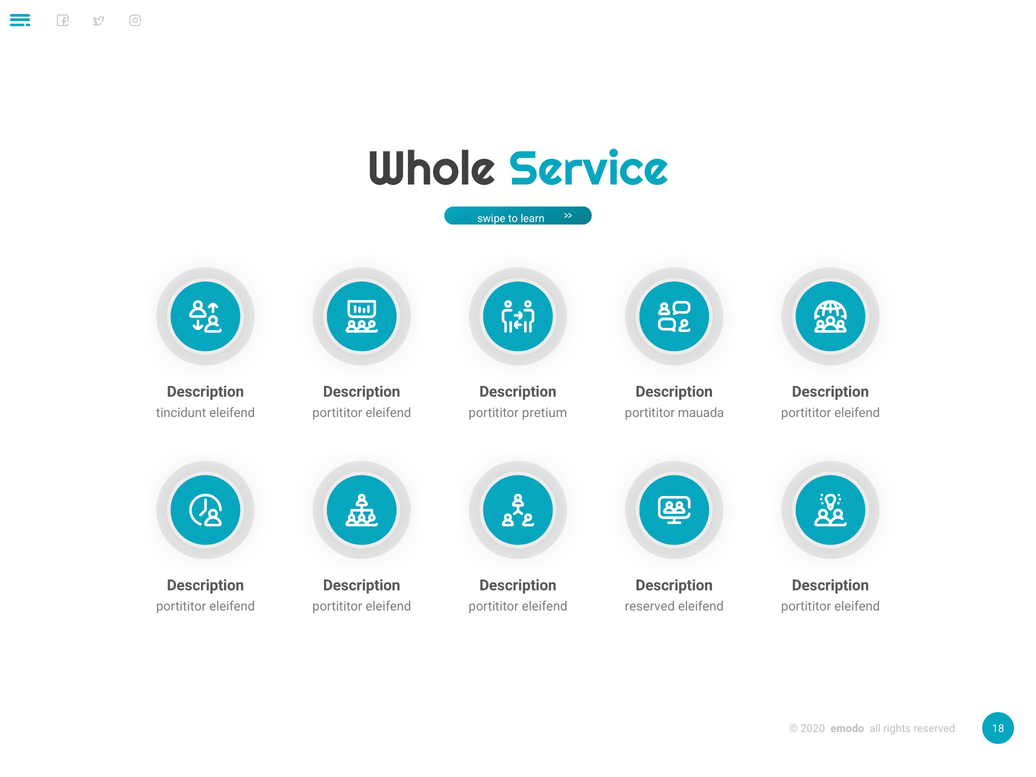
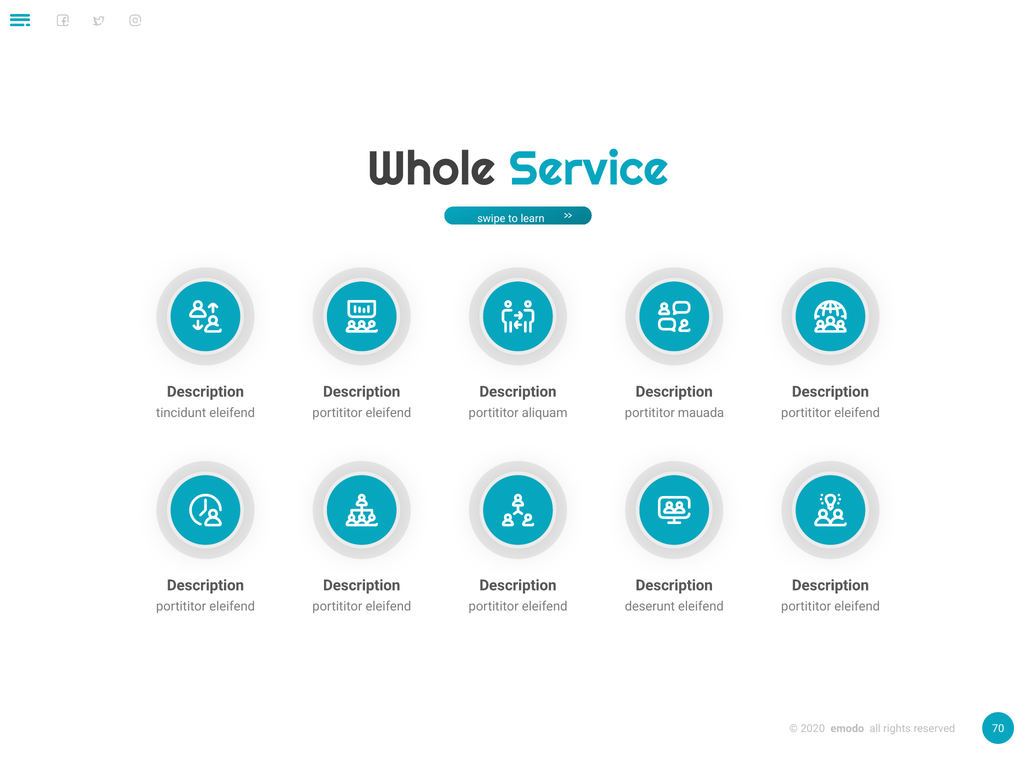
pretium: pretium -> aliquam (545, 413)
reserved: reserved -> deserunt (650, 607)
18: 18 -> 70 (998, 729)
